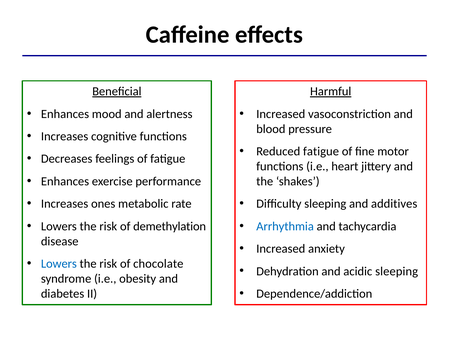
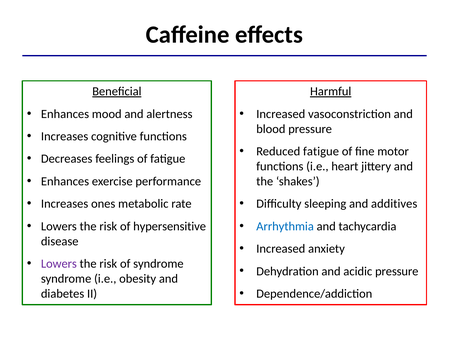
demethylation: demethylation -> hypersensitive (170, 226)
Lowers colour: blue -> purple (59, 264)
of chocolate: chocolate -> syndrome (158, 264)
acidic sleeping: sleeping -> pressure (397, 271)
